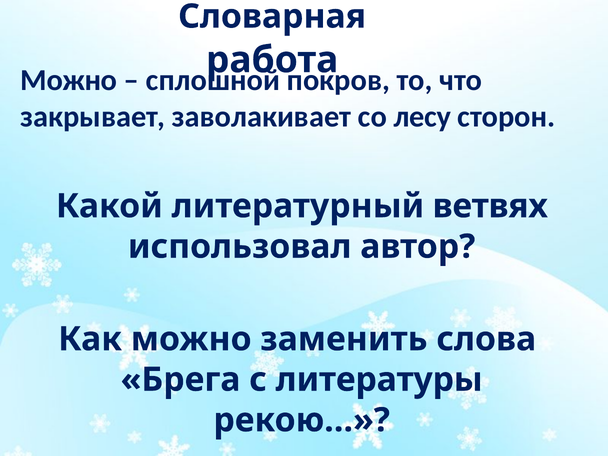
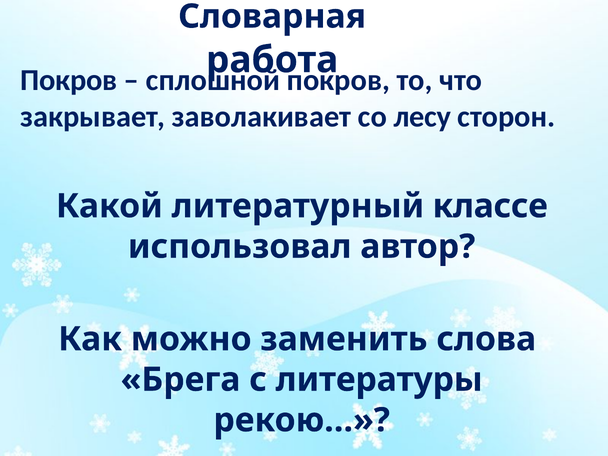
Можно: Можно -> Покров (69, 80)
ветвях: ветвях -> классе (490, 206)
